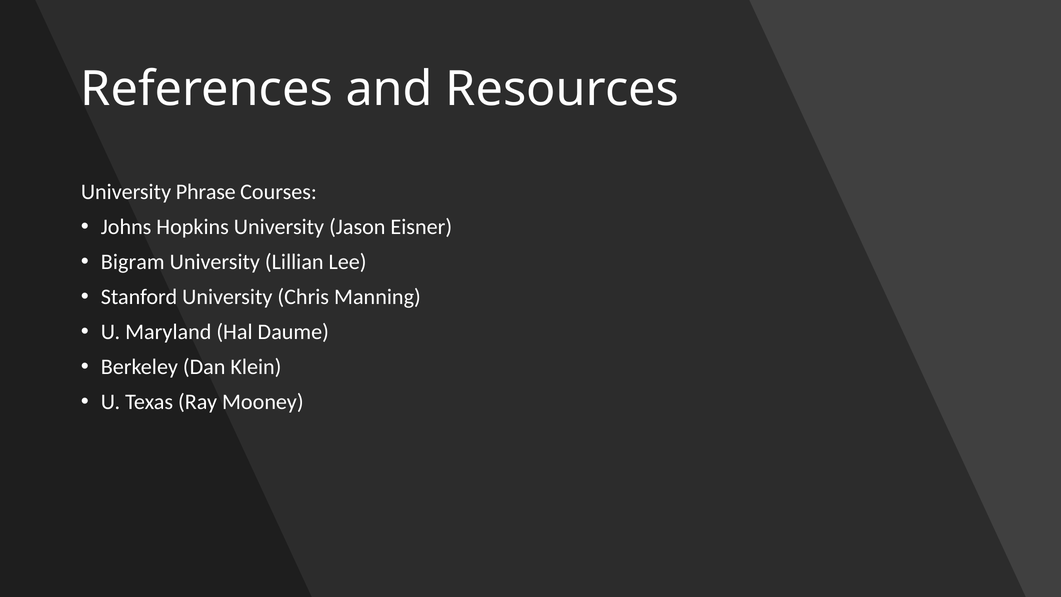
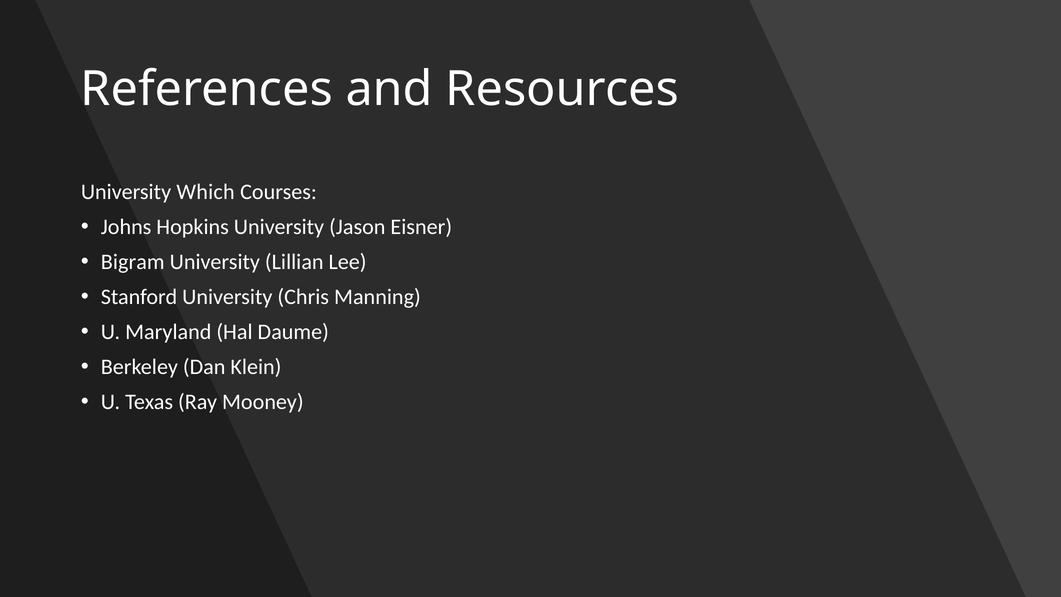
Phrase: Phrase -> Which (206, 192)
